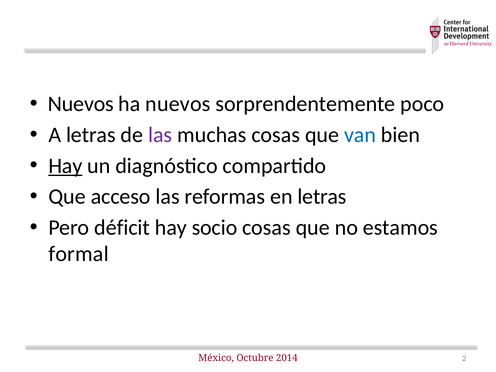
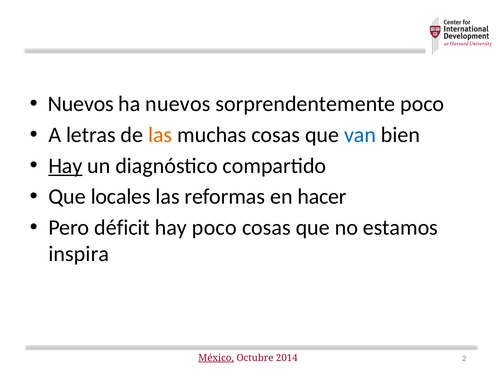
las colour: purple -> orange (160, 135)
acceso: acceso -> locales (121, 197)
en letras: letras -> hacer (322, 197)
hay socio: socio -> poco (214, 228)
formal: formal -> inspira (79, 254)
México underline: none -> present (216, 358)
